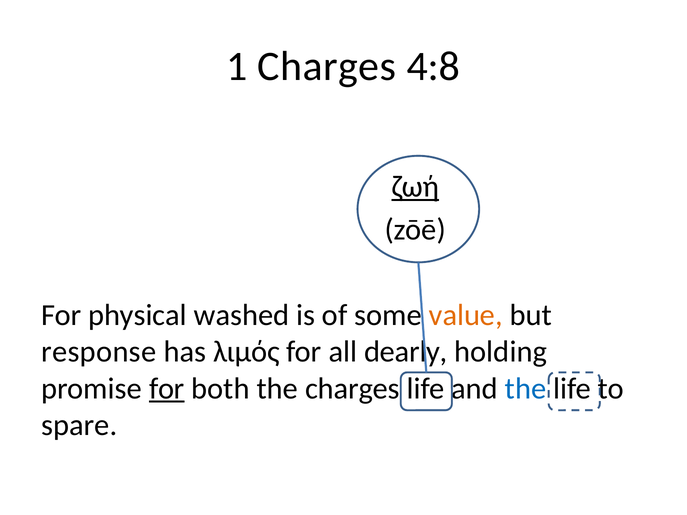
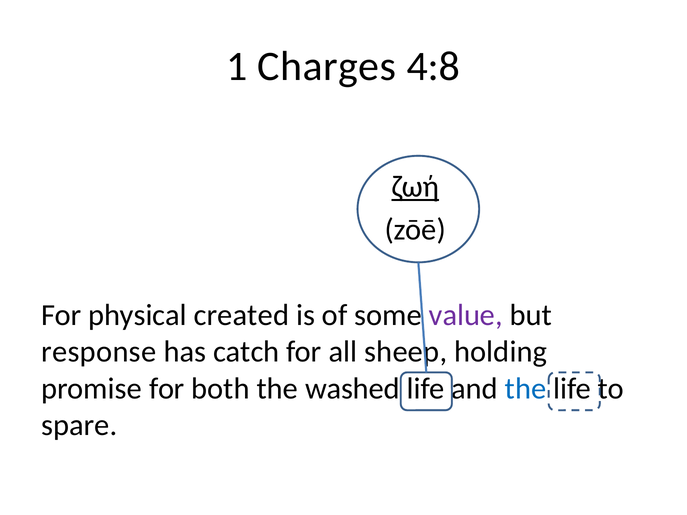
washed: washed -> created (241, 315)
value colour: orange -> purple (466, 315)
λιμός: λιμός -> catch (246, 352)
dearly: dearly -> sheep (406, 352)
for underline: present -> none (167, 389)
the charges: charges -> washed (352, 389)
